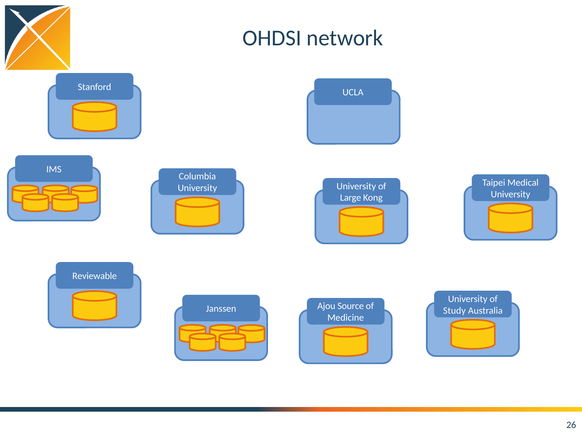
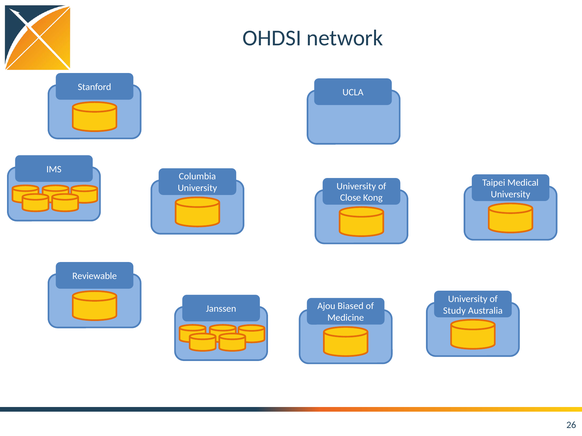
Large: Large -> Close (351, 198)
Source: Source -> Biased (351, 306)
